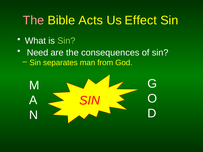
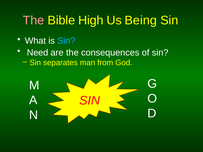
Acts: Acts -> High (91, 20)
Effect: Effect -> Being (141, 20)
Sin colour: light green -> light blue (66, 41)
